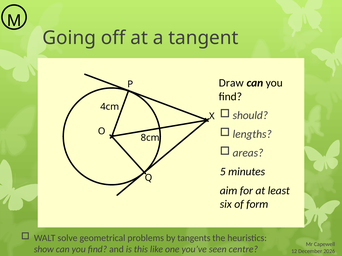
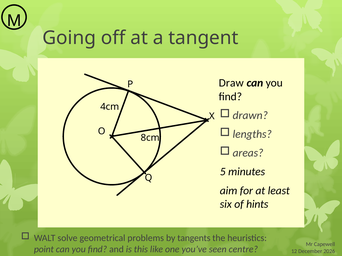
should: should -> drawn (250, 116)
form: form -> hints (257, 205)
show: show -> point (44, 250)
